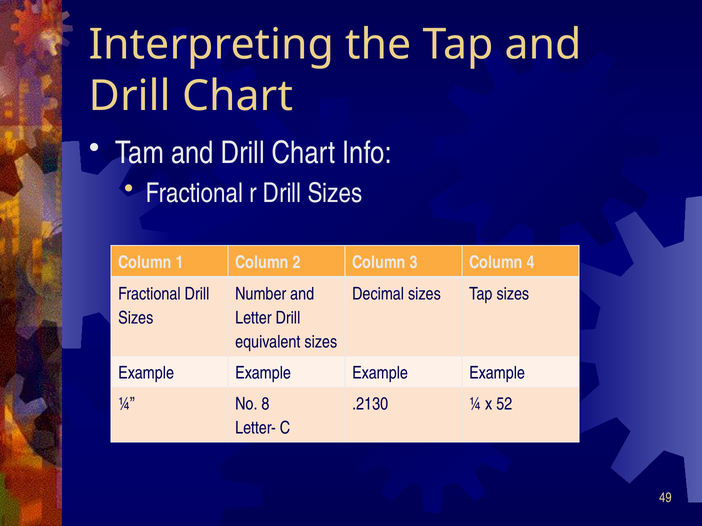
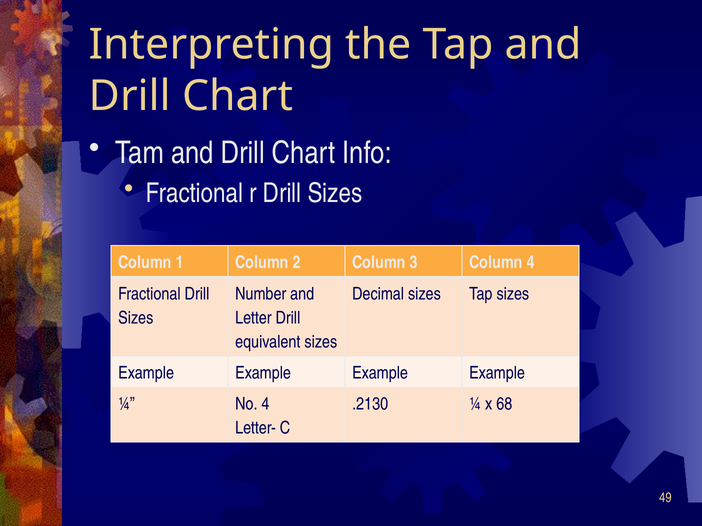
No 8: 8 -> 4 (265, 404)
52: 52 -> 68 (504, 404)
